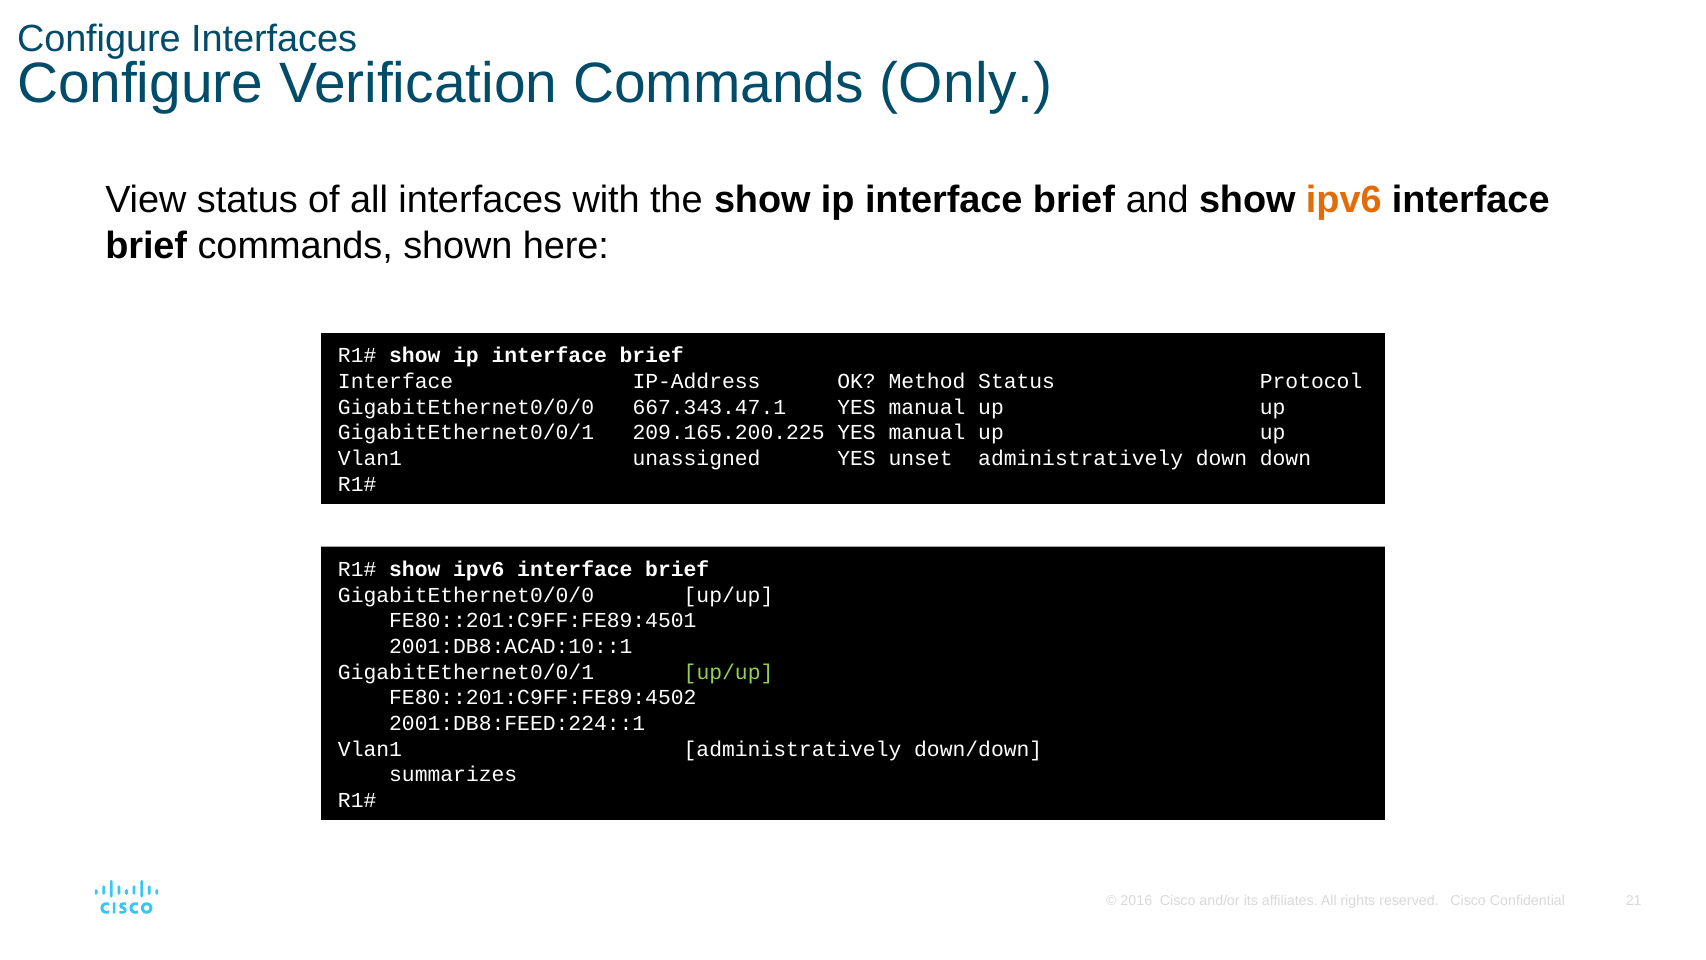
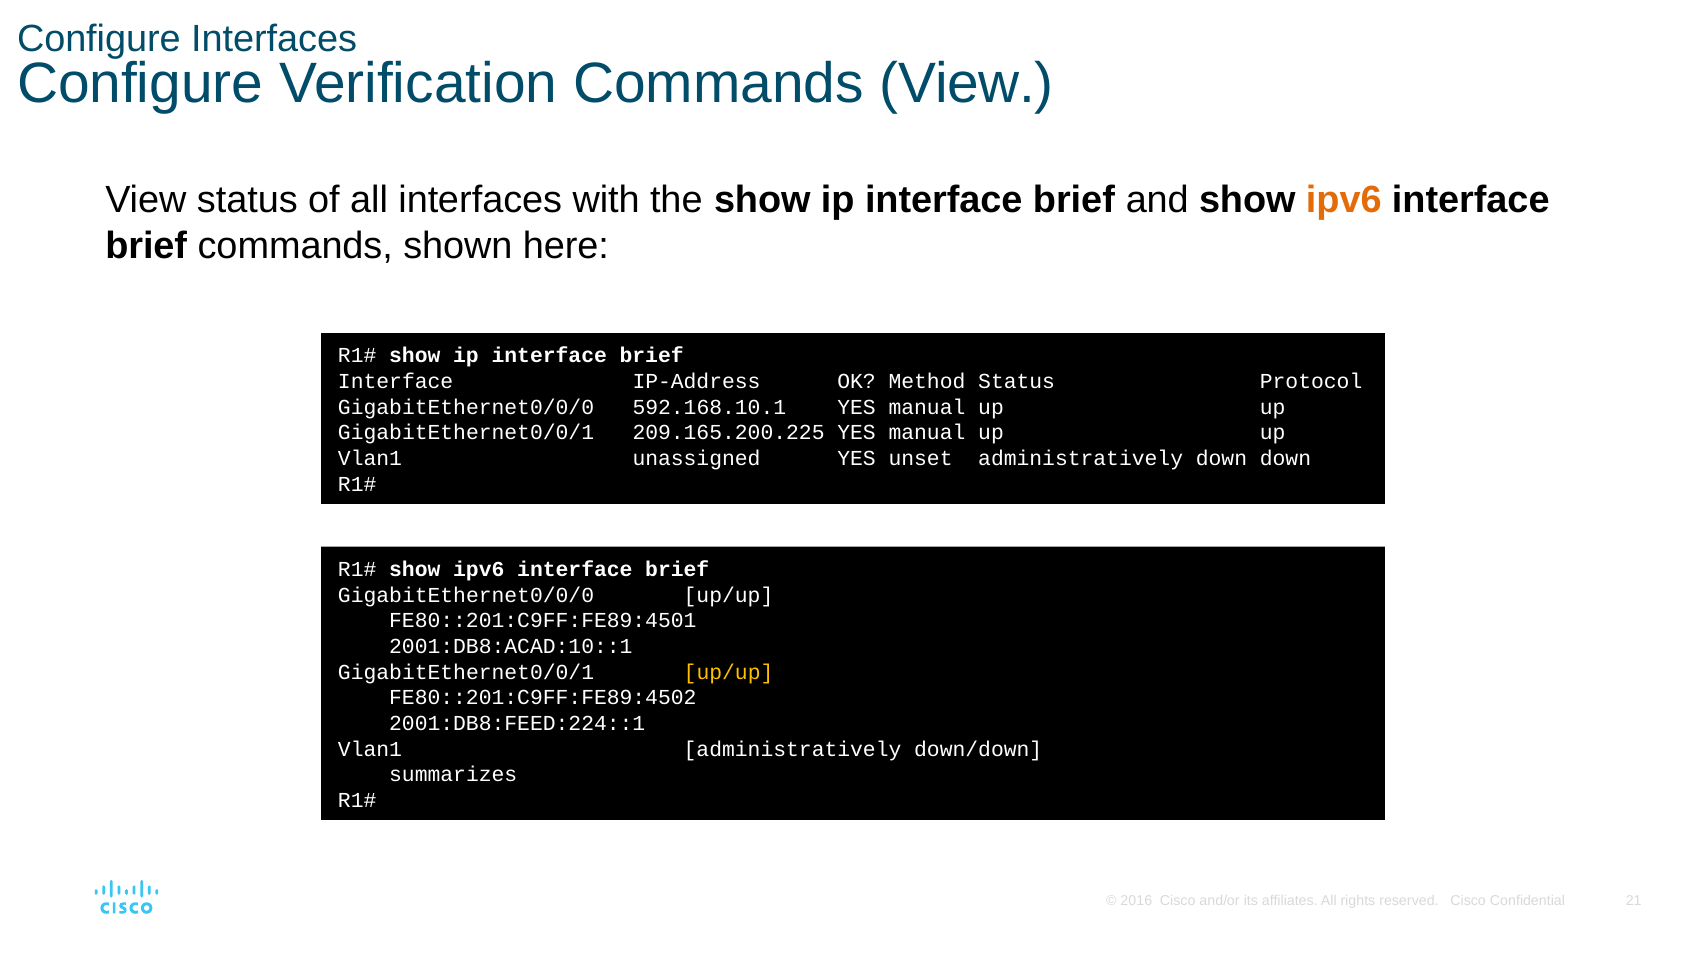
Commands Only: Only -> View (967, 84)
667.343.47.1: 667.343.47.1 -> 592.168.10.1 (709, 407)
up/up colour: light green -> yellow (729, 672)
